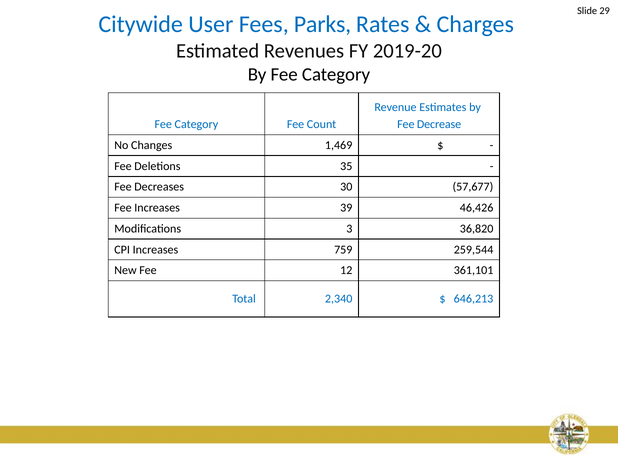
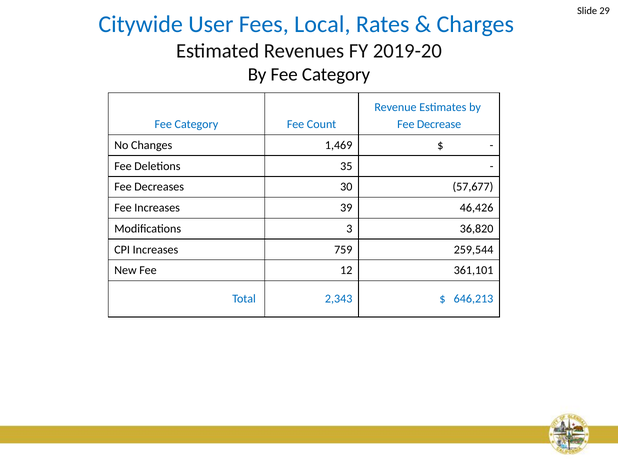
Parks: Parks -> Local (322, 24)
2,340: 2,340 -> 2,343 (339, 299)
